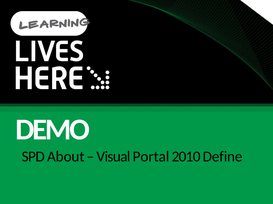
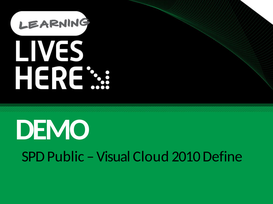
About: About -> Public (66, 157)
Portal: Portal -> Cloud (151, 157)
